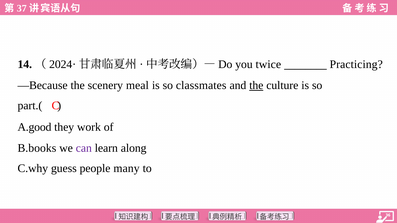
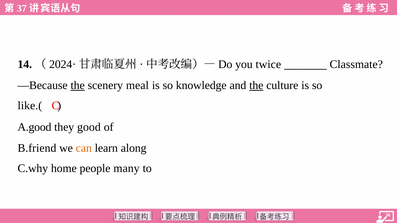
Practicing: Practicing -> Classmate (356, 64)
the underline: none -> present (78, 85)
classmates: classmates -> knowledge (201, 85)
part.(: part.( -> like.( (30, 106)
work: work -> good (89, 127)
B.books: B.books -> B.friend (37, 148)
can colour: purple -> orange (84, 148)
guess: guess -> home (64, 169)
